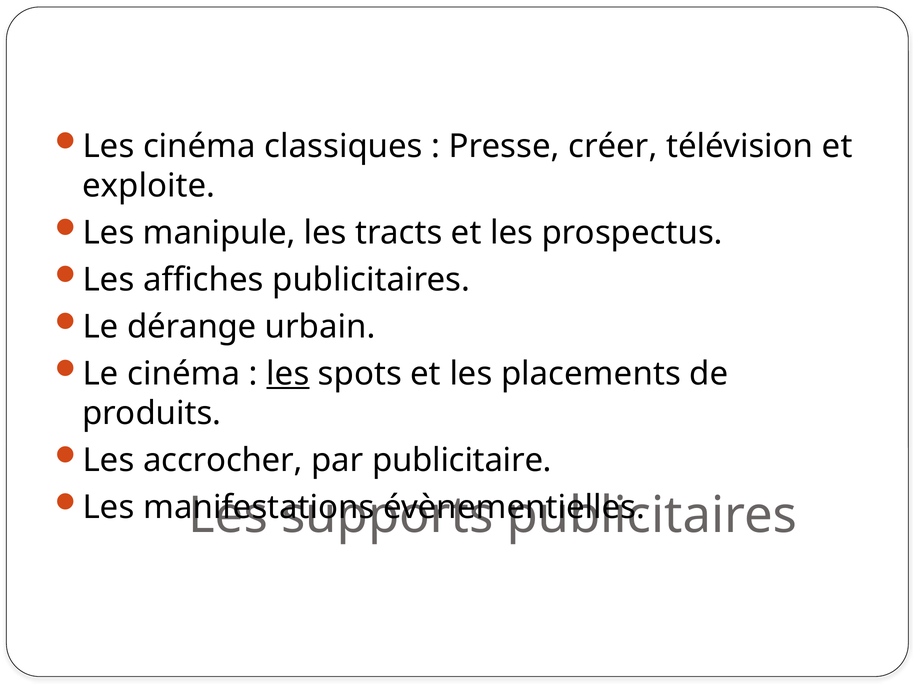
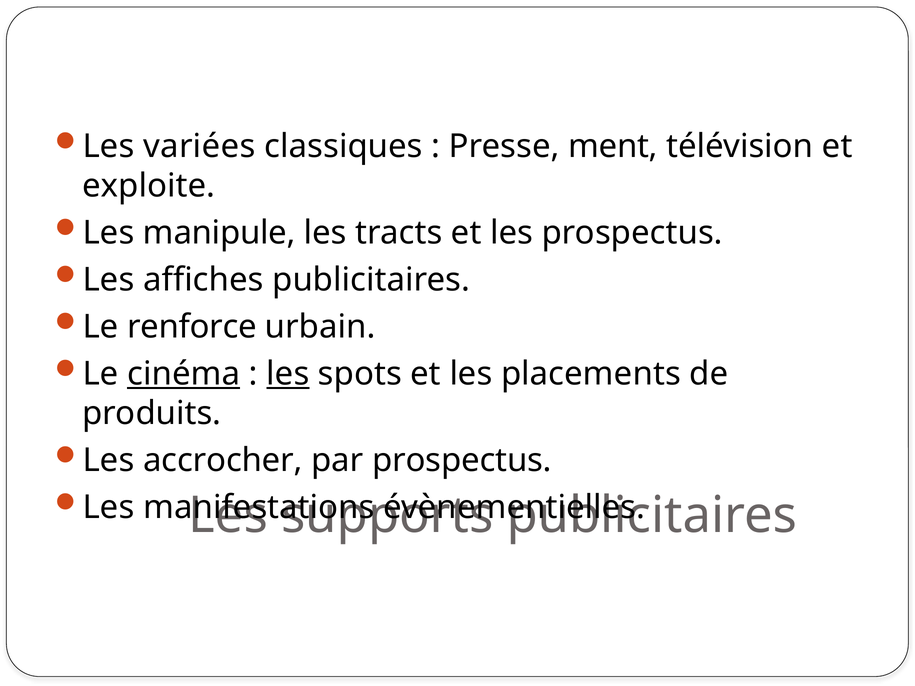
Les cinéma: cinéma -> variées (199, 146)
créer: créer -> ment (613, 146)
dérange: dérange -> renforce (192, 327)
cinéma underline: none -> present (184, 374)
par publicitaire: publicitaire -> prospectus (462, 461)
